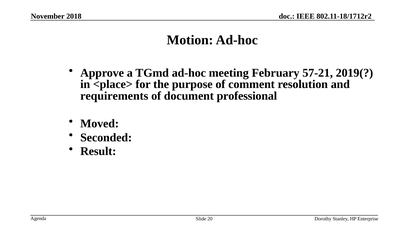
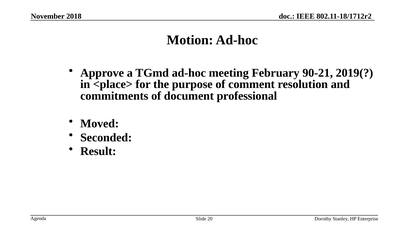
57-21: 57-21 -> 90-21 (318, 73)
requirements: requirements -> commitments (114, 96)
